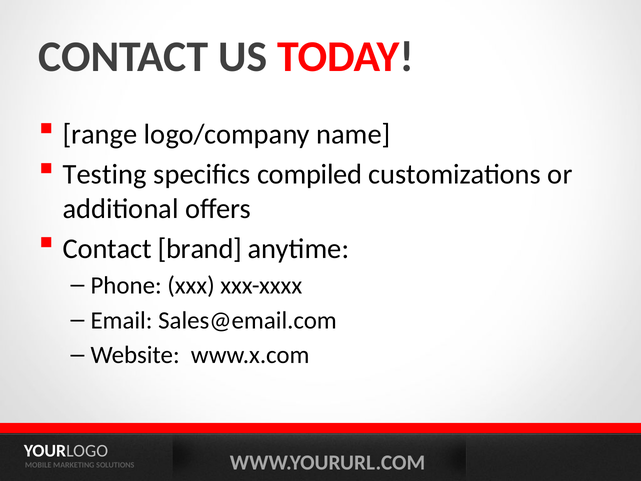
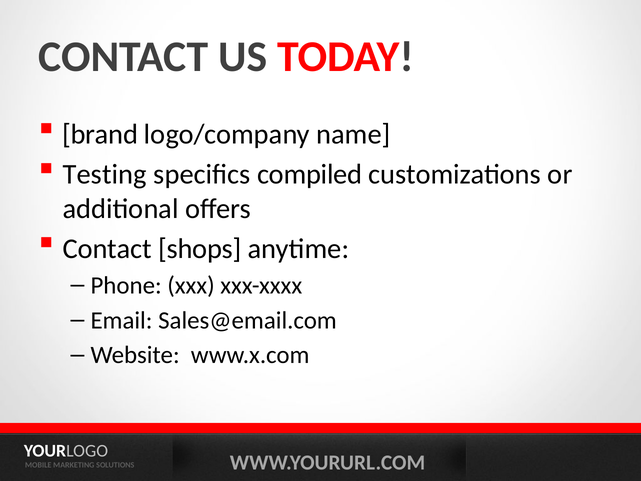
range: range -> brand (100, 134)
brand: brand -> shops (200, 249)
